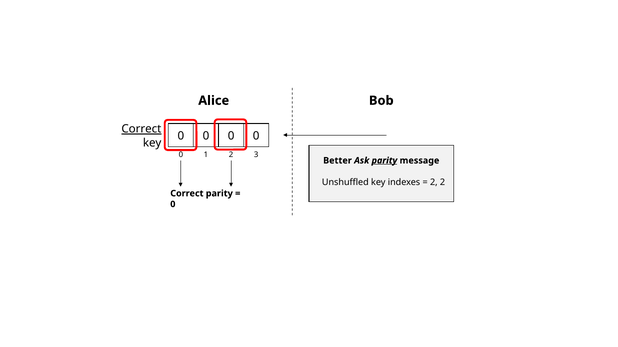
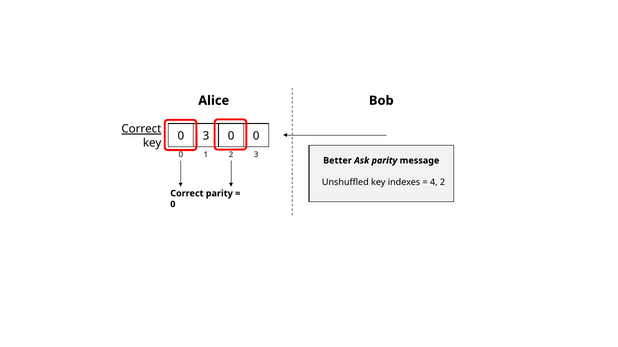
0: 0 -> 3 (206, 136)
parity underline: present -> none (384, 161)
2: 2 -> 4 (434, 182)
